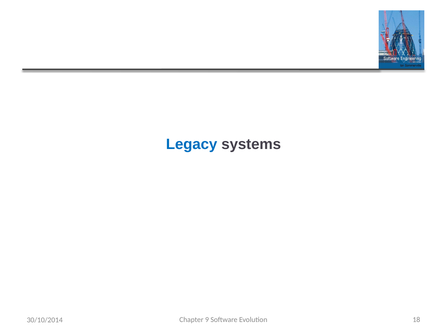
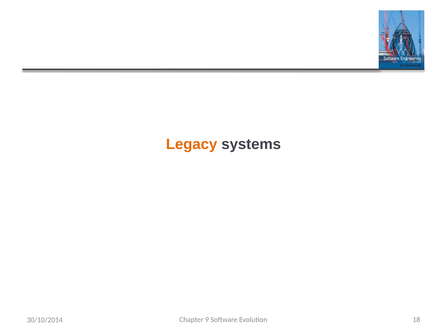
Legacy colour: blue -> orange (192, 144)
